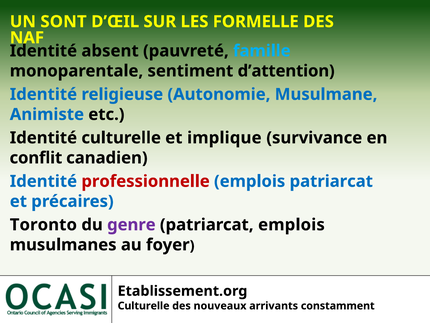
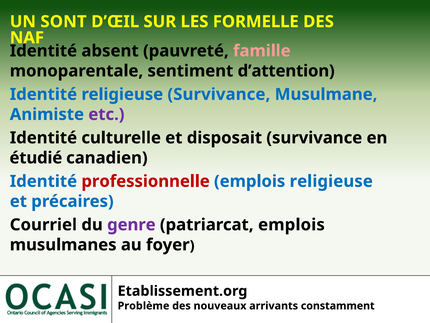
famille colour: light blue -> pink (262, 51)
religieuse Autonomie: Autonomie -> Survivance (219, 94)
etc colour: black -> purple (106, 114)
implique: implique -> disposait (224, 138)
conflit: conflit -> étudié (36, 158)
emplois patriarcat: patriarcat -> religieuse (331, 181)
Toronto: Toronto -> Courriel (43, 224)
Culturelle: Culturelle -> Problème (144, 305)
